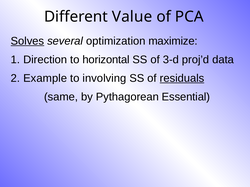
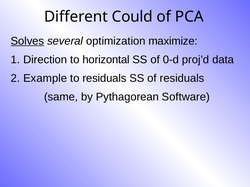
Value: Value -> Could (132, 17)
3-d: 3-d -> 0-d (171, 60)
to involving: involving -> residuals (105, 78)
residuals underline: present -> none (182, 78)
Essential: Essential -> Software (186, 97)
